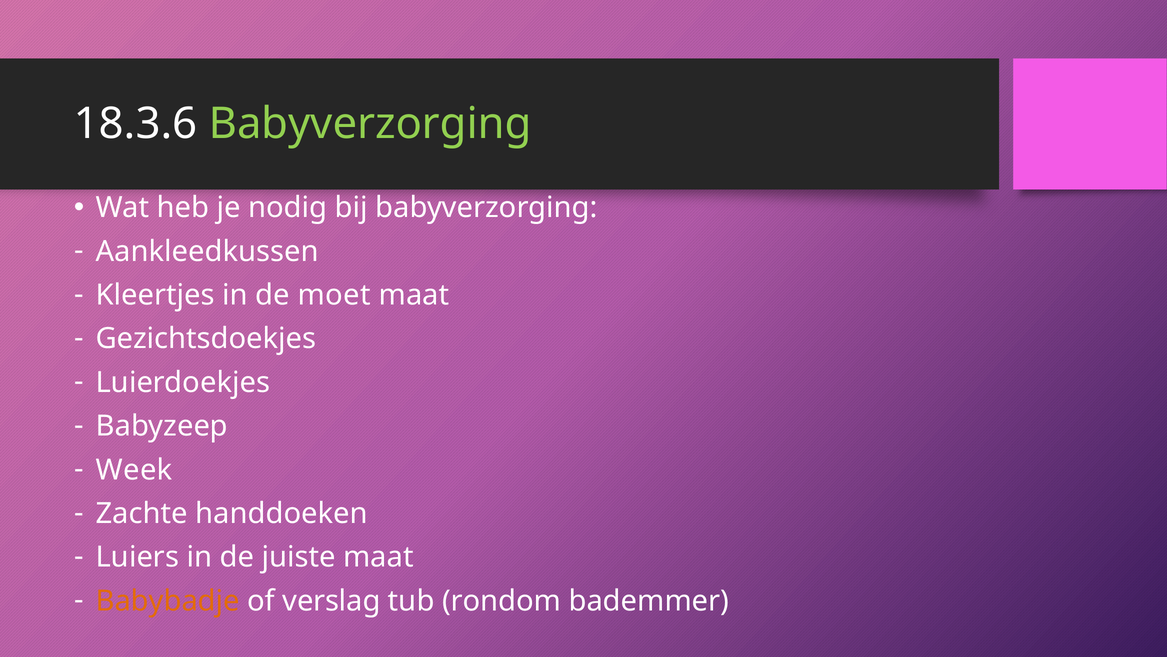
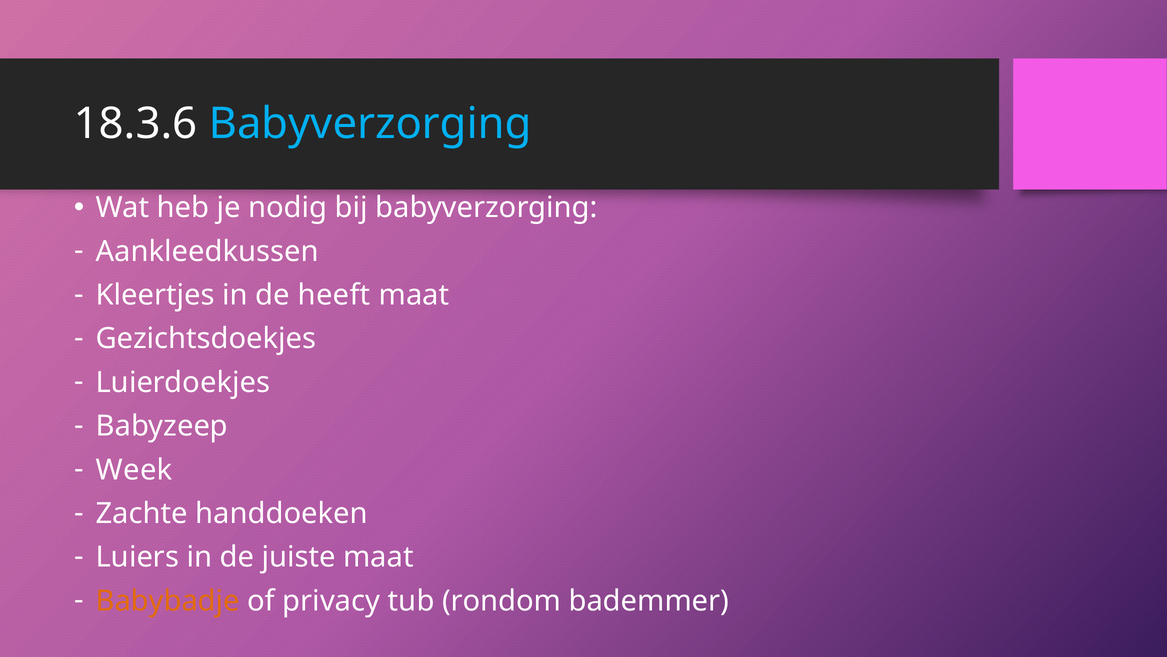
Babyverzorging colour: light green -> light blue (370, 124)
moet: moet -> heeft (334, 295)
verslag: verslag -> privacy (331, 600)
